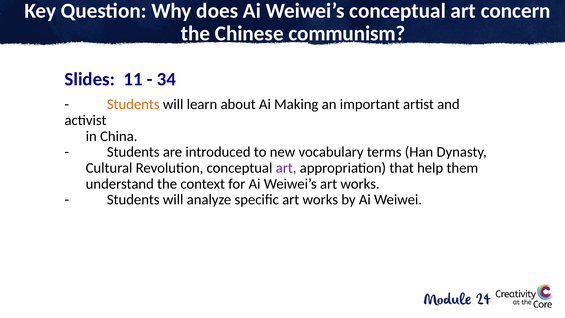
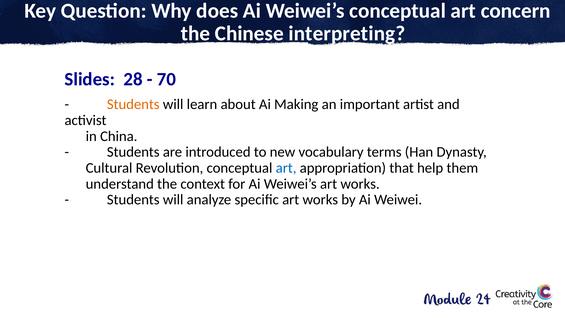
communism: communism -> interpreting (347, 34)
11: 11 -> 28 (133, 79)
34: 34 -> 70 (166, 79)
art colour: purple -> blue (286, 168)
